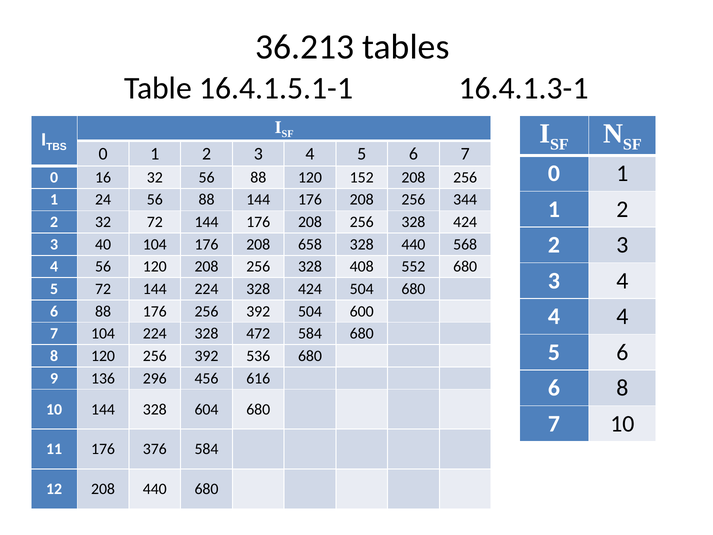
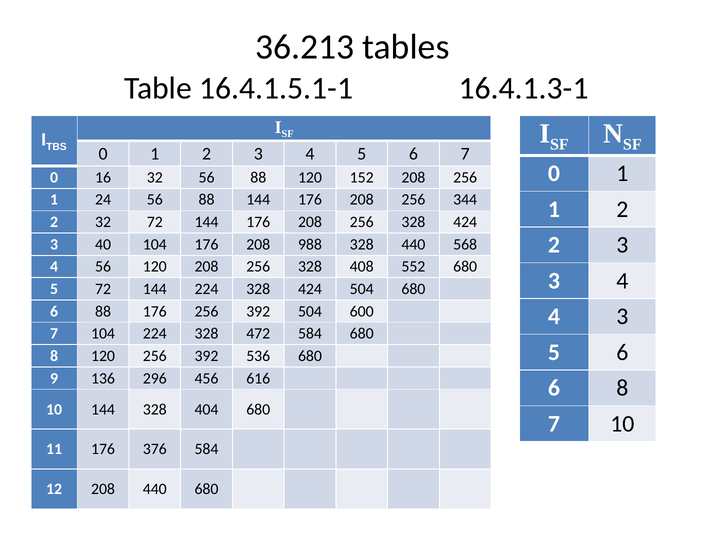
658: 658 -> 988 (310, 244)
4: 4 -> 3 (622, 316)
604: 604 -> 404 (207, 409)
